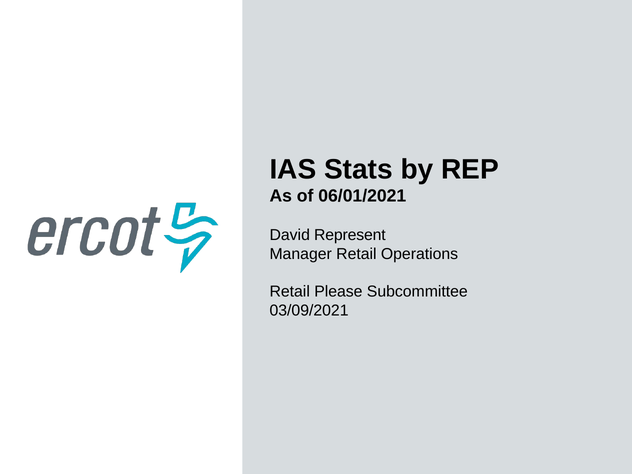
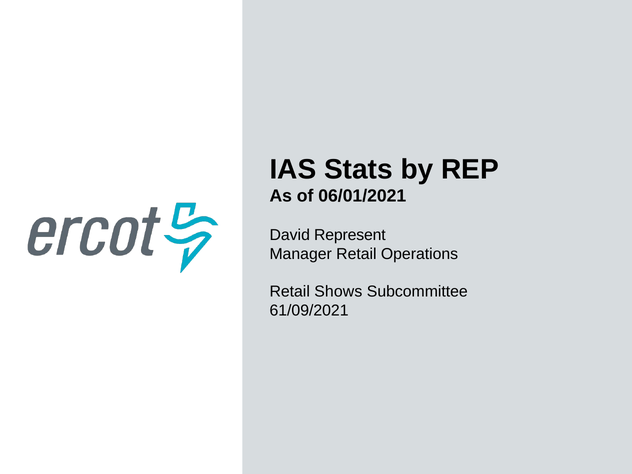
Please: Please -> Shows (338, 292)
03/09/2021: 03/09/2021 -> 61/09/2021 (309, 311)
